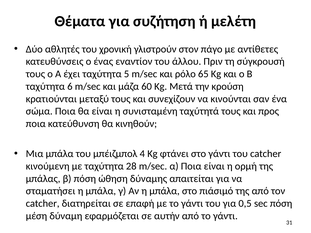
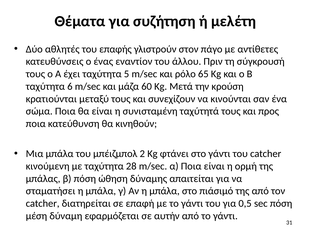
χρονική: χρονική -> επαφής (115, 49)
4: 4 -> 2 (142, 154)
